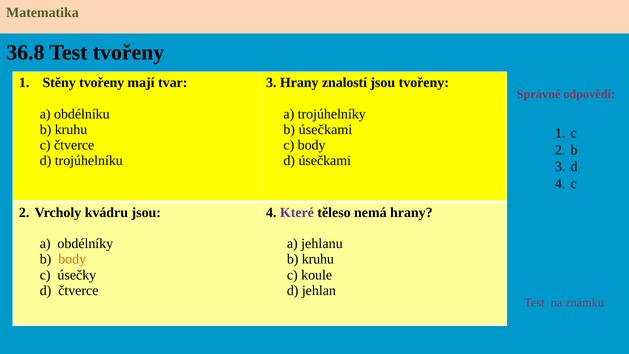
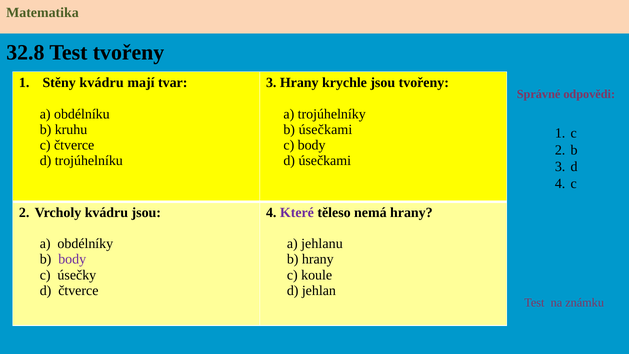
36.8: 36.8 -> 32.8 (25, 53)
Stěny tvořeny: tvořeny -> kvádru (102, 83)
znalostí: znalostí -> krychle (344, 83)
body colour: orange -> purple (72, 259)
kruhu: kruhu -> hrany (318, 259)
